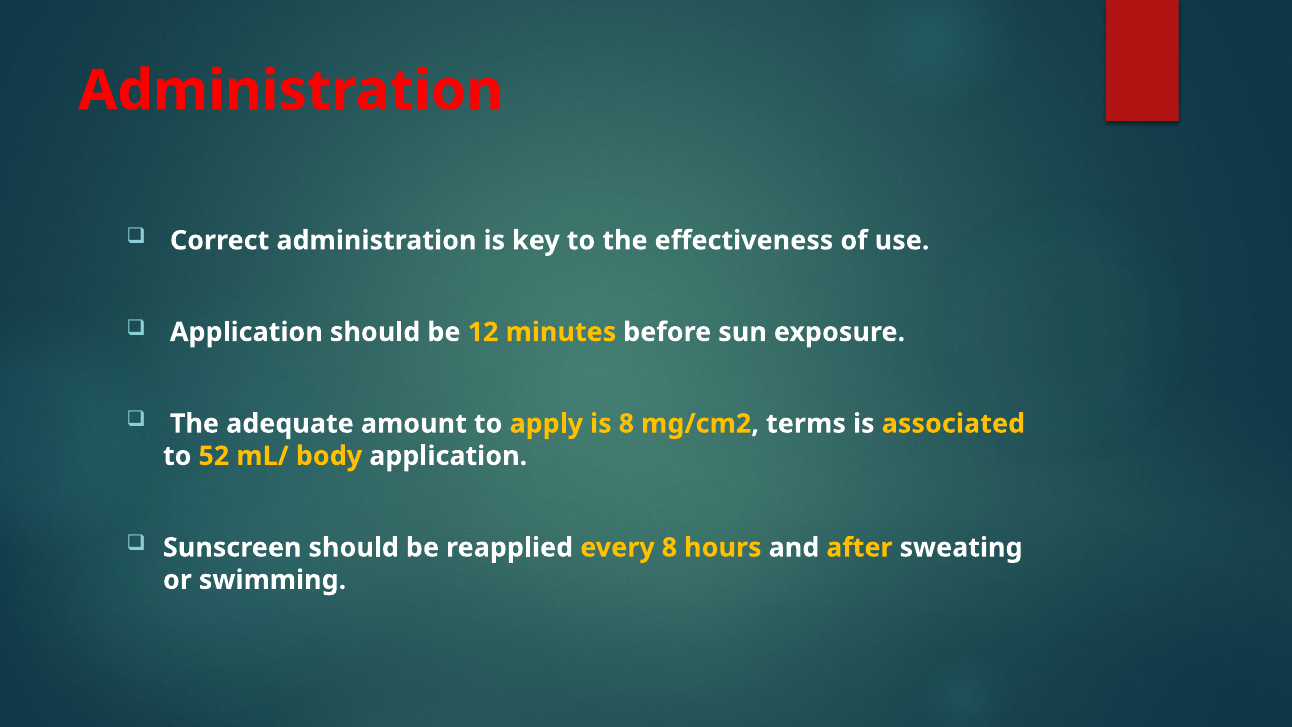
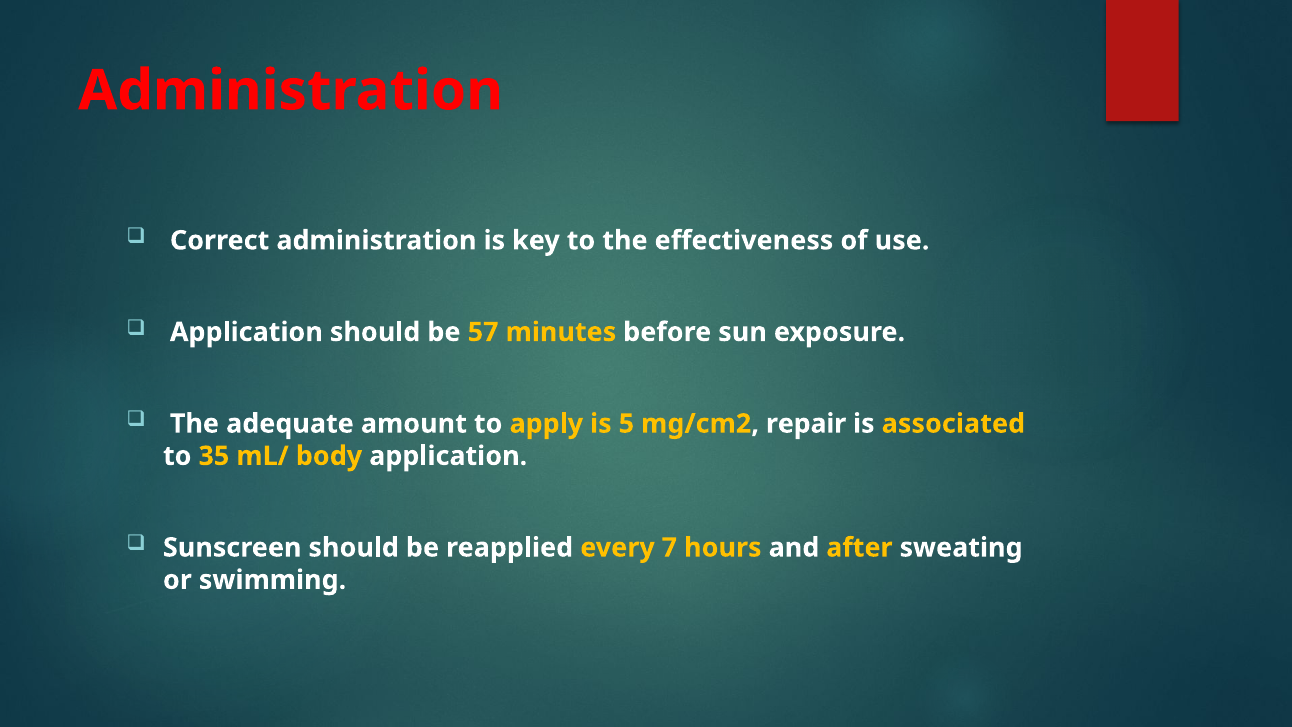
12: 12 -> 57 (483, 332)
is 8: 8 -> 5 (626, 424)
terms: terms -> repair (806, 424)
52: 52 -> 35 (214, 456)
every 8: 8 -> 7 (669, 547)
